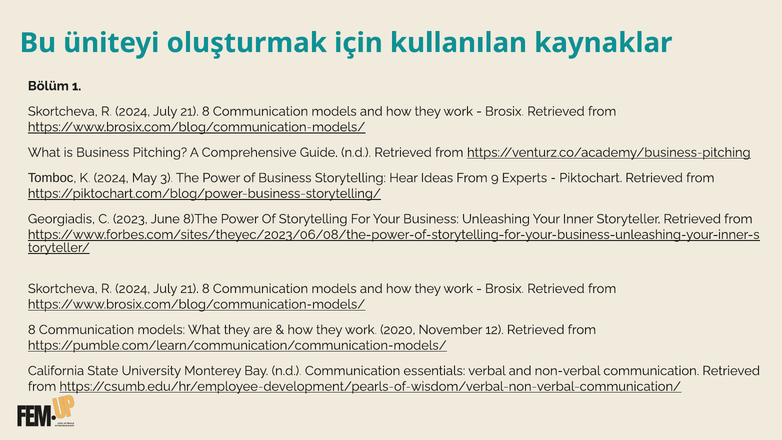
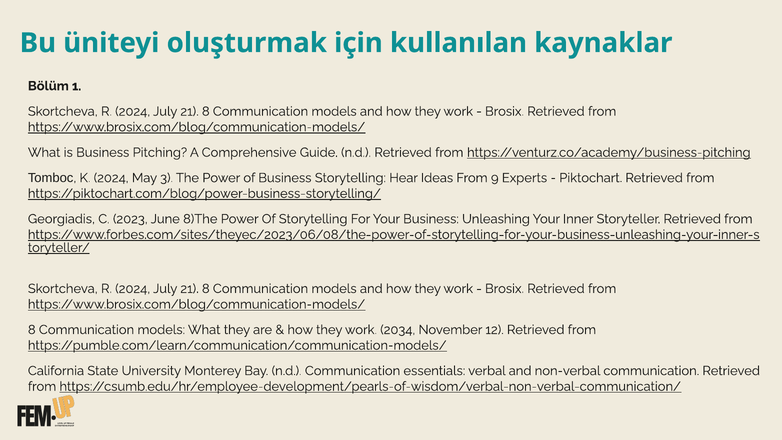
2020: 2020 -> 2034 (398, 330)
